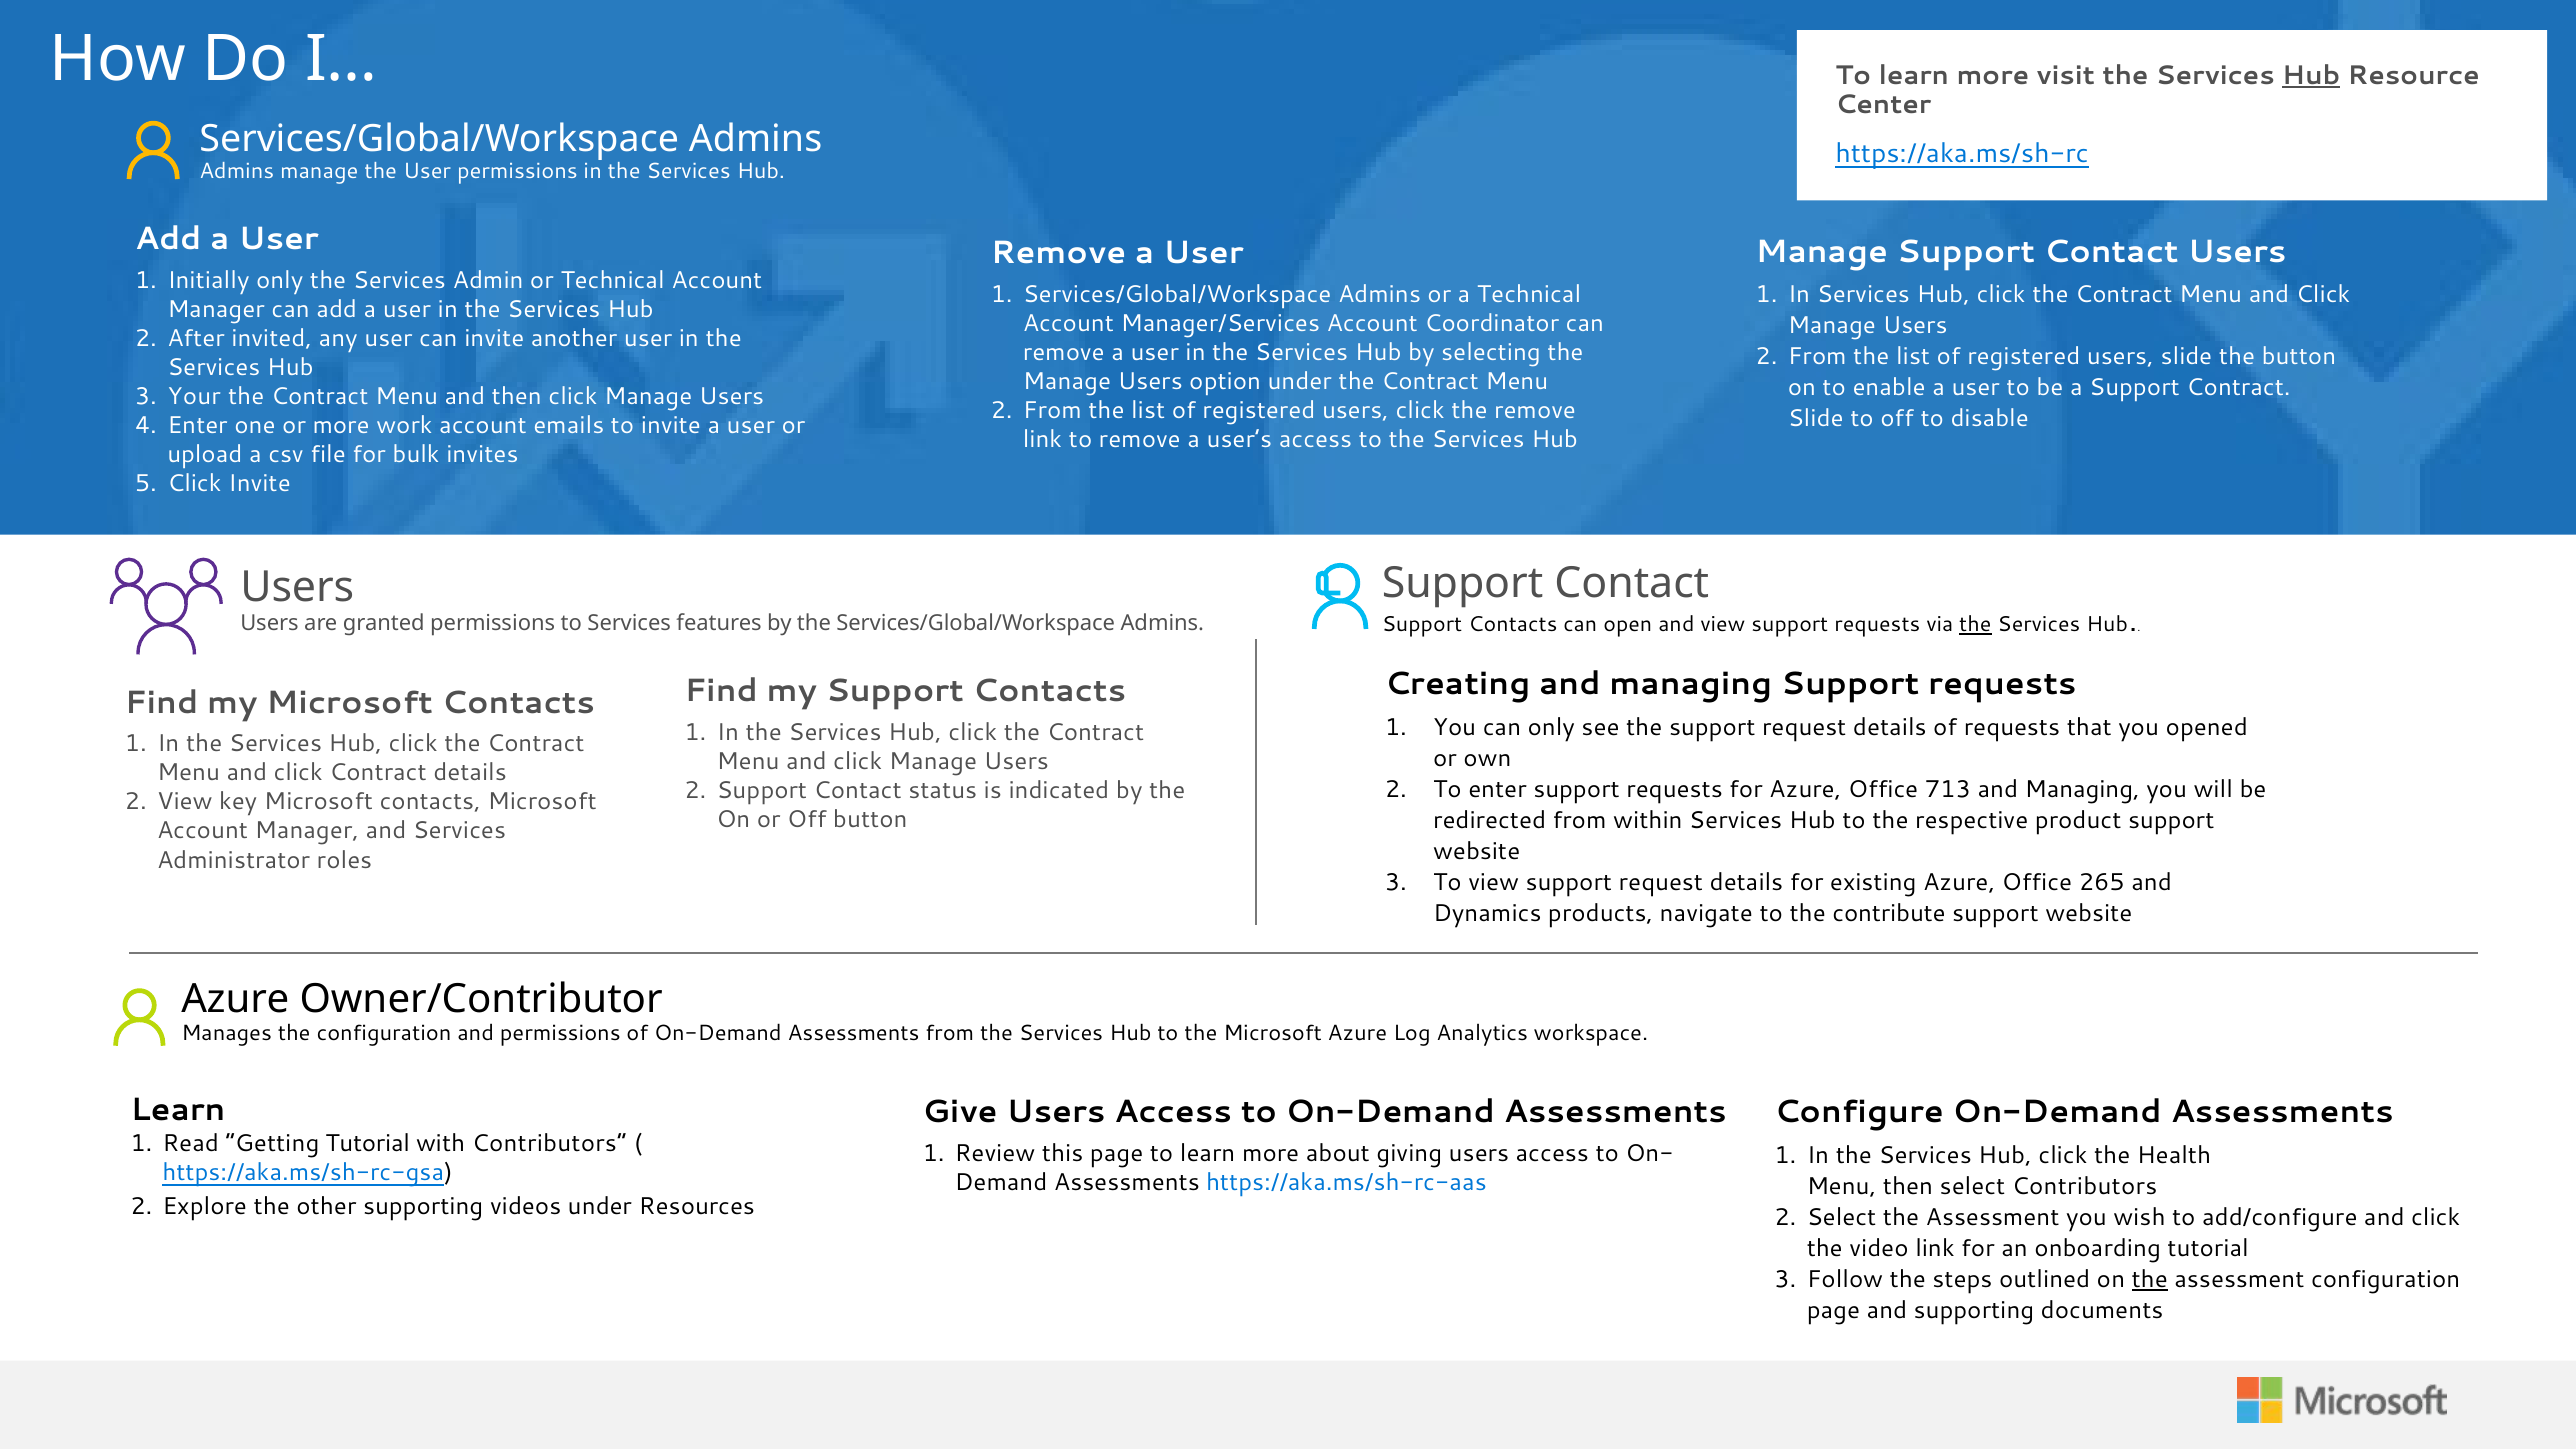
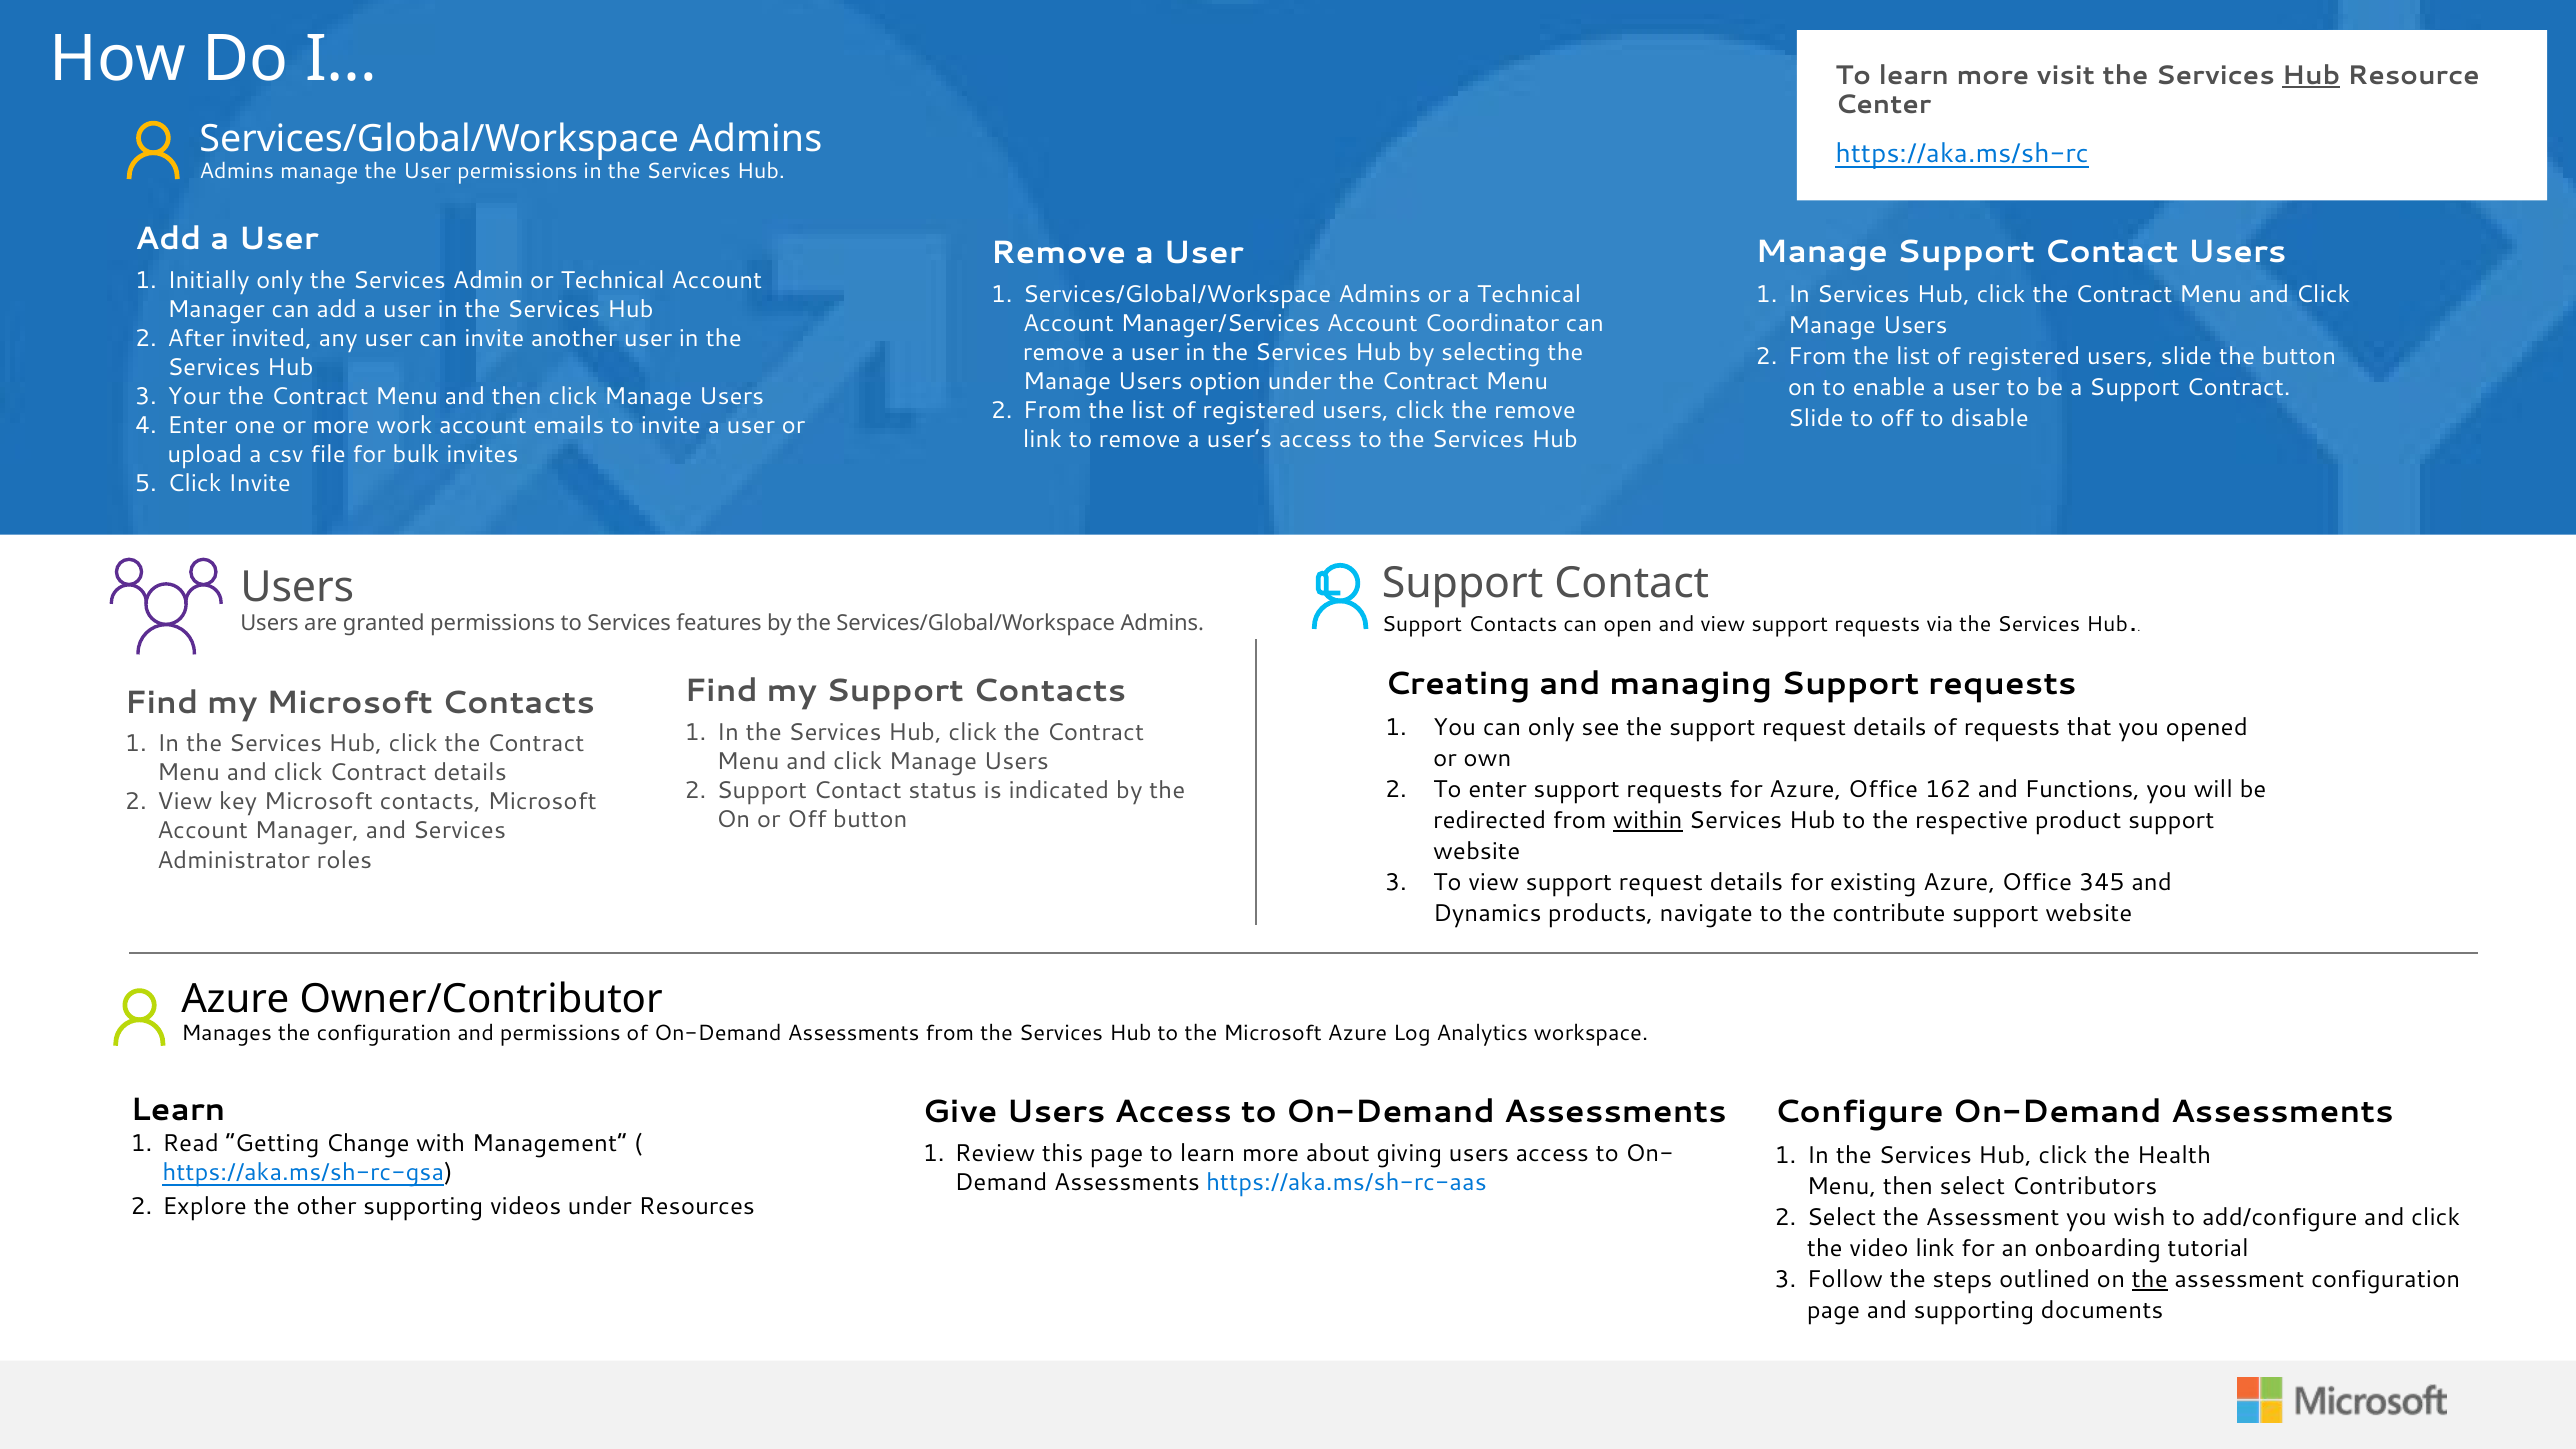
the underline: present -> none (1975, 625)
713: 713 -> 162 (1948, 790)
Managing: Managing -> Functions (2082, 790)
within underline: none -> present (1648, 821)
265: 265 -> 345 (2102, 883)
Getting Tutorial: Tutorial -> Change (368, 1144)
with Contributors: Contributors -> Management (549, 1144)
